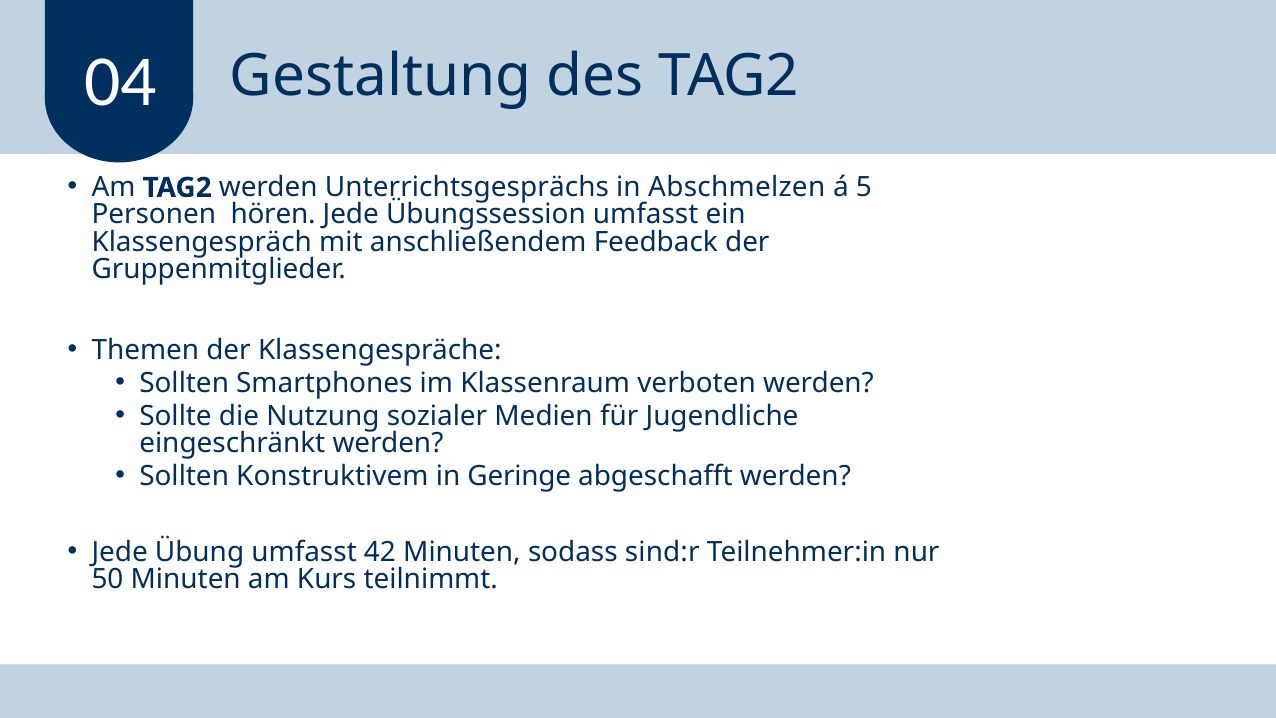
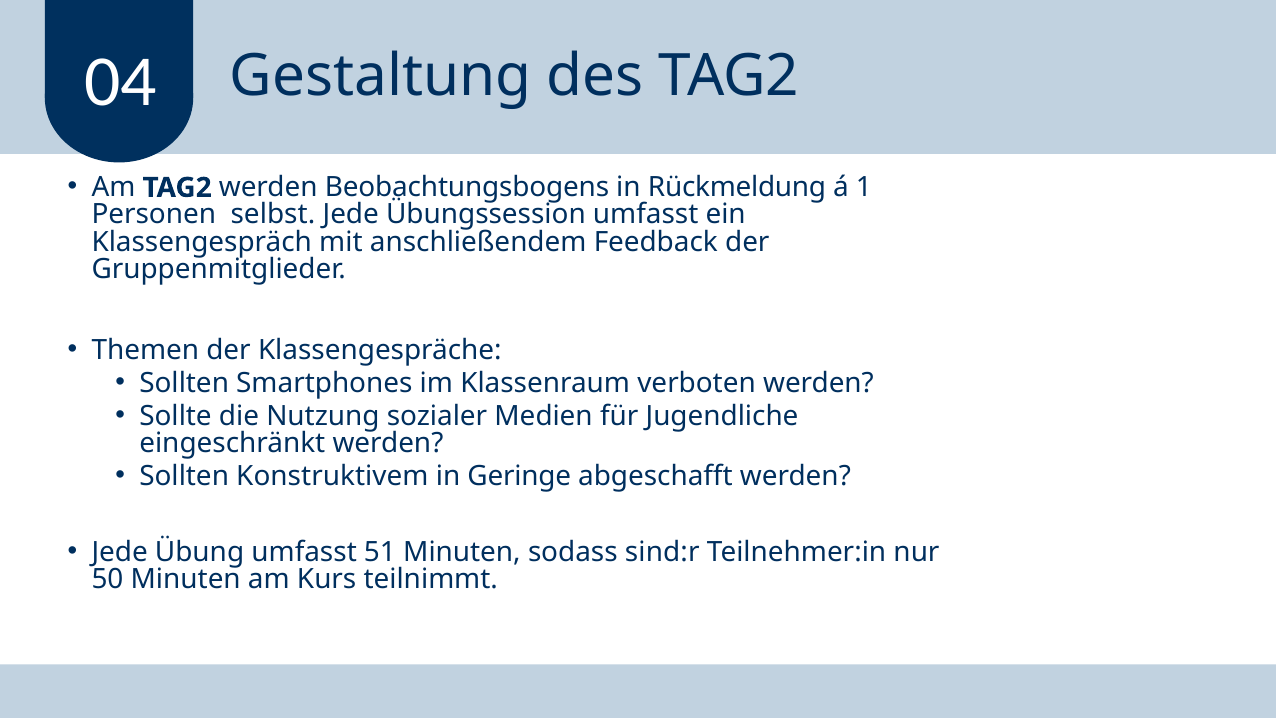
Unterrichtsgesprächs: Unterrichtsgesprächs -> Beobachtungsbogens (467, 188)
Abschmelzen: Abschmelzen -> Rückmeldung (737, 188)
5: 5 -> 1 (864, 188)
hören: hören -> selbst (273, 215)
42: 42 -> 51 (380, 552)
